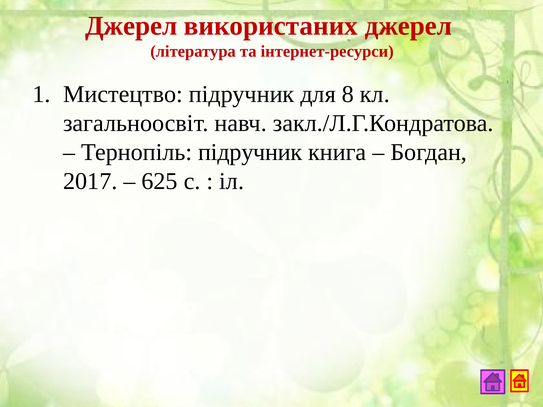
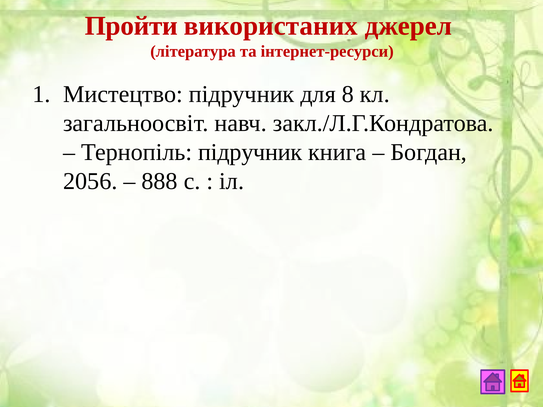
Джерел: Джерел -> Пройти (131, 26)
2017: 2017 -> 2056 (90, 181)
625: 625 -> 888 (160, 181)
